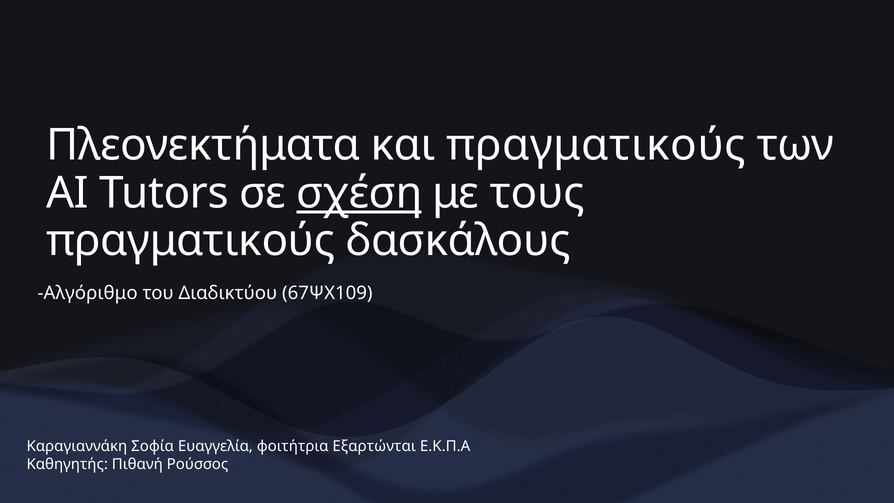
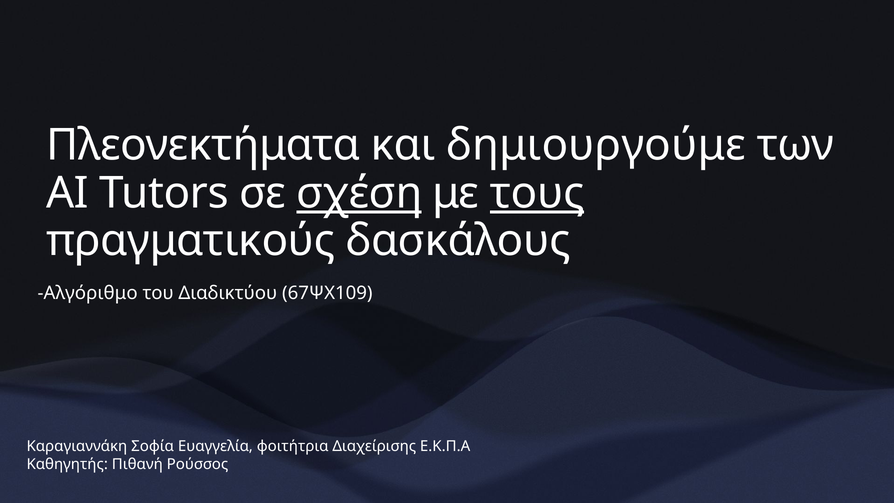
και πραγματικούς: πραγματικούς -> δημιουργούμε (596, 145)
τους underline: none -> present (537, 193)
Εξαρτώνται: Εξαρτώνται -> Διαχείρισης (374, 446)
